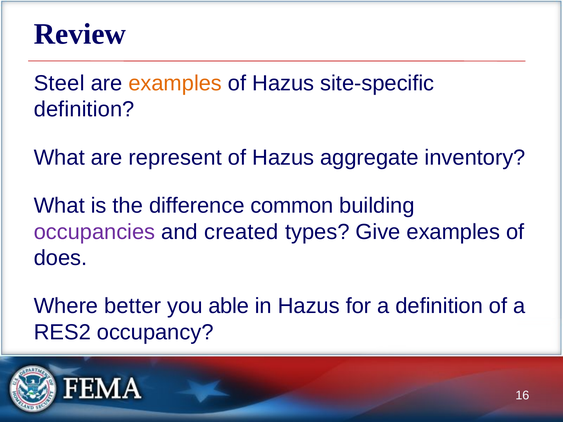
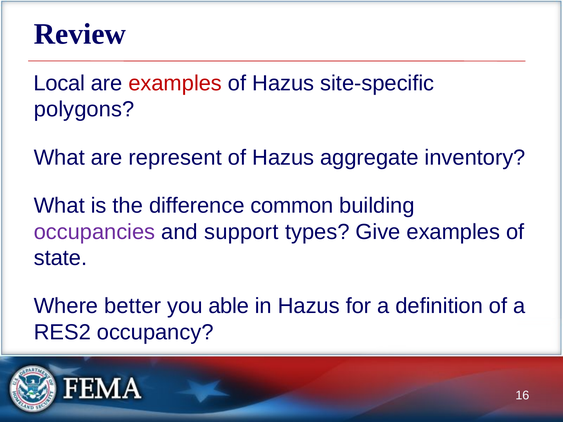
Steel: Steel -> Local (59, 83)
examples colour: orange -> red (175, 83)
definition: definition -> polygons (84, 109)
created: created -> support (241, 232)
does: does -> state (61, 258)
